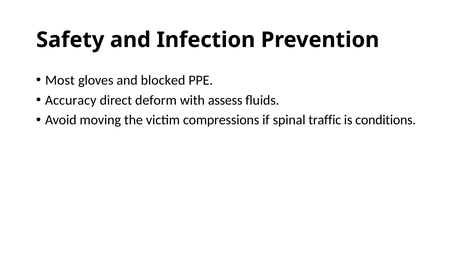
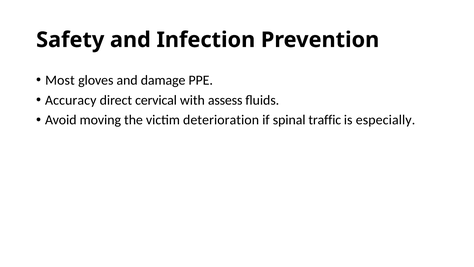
blocked: blocked -> damage (163, 80)
deform: deform -> cervical (156, 100)
compressions: compressions -> deterioration (221, 120)
conditions: conditions -> especially (386, 120)
